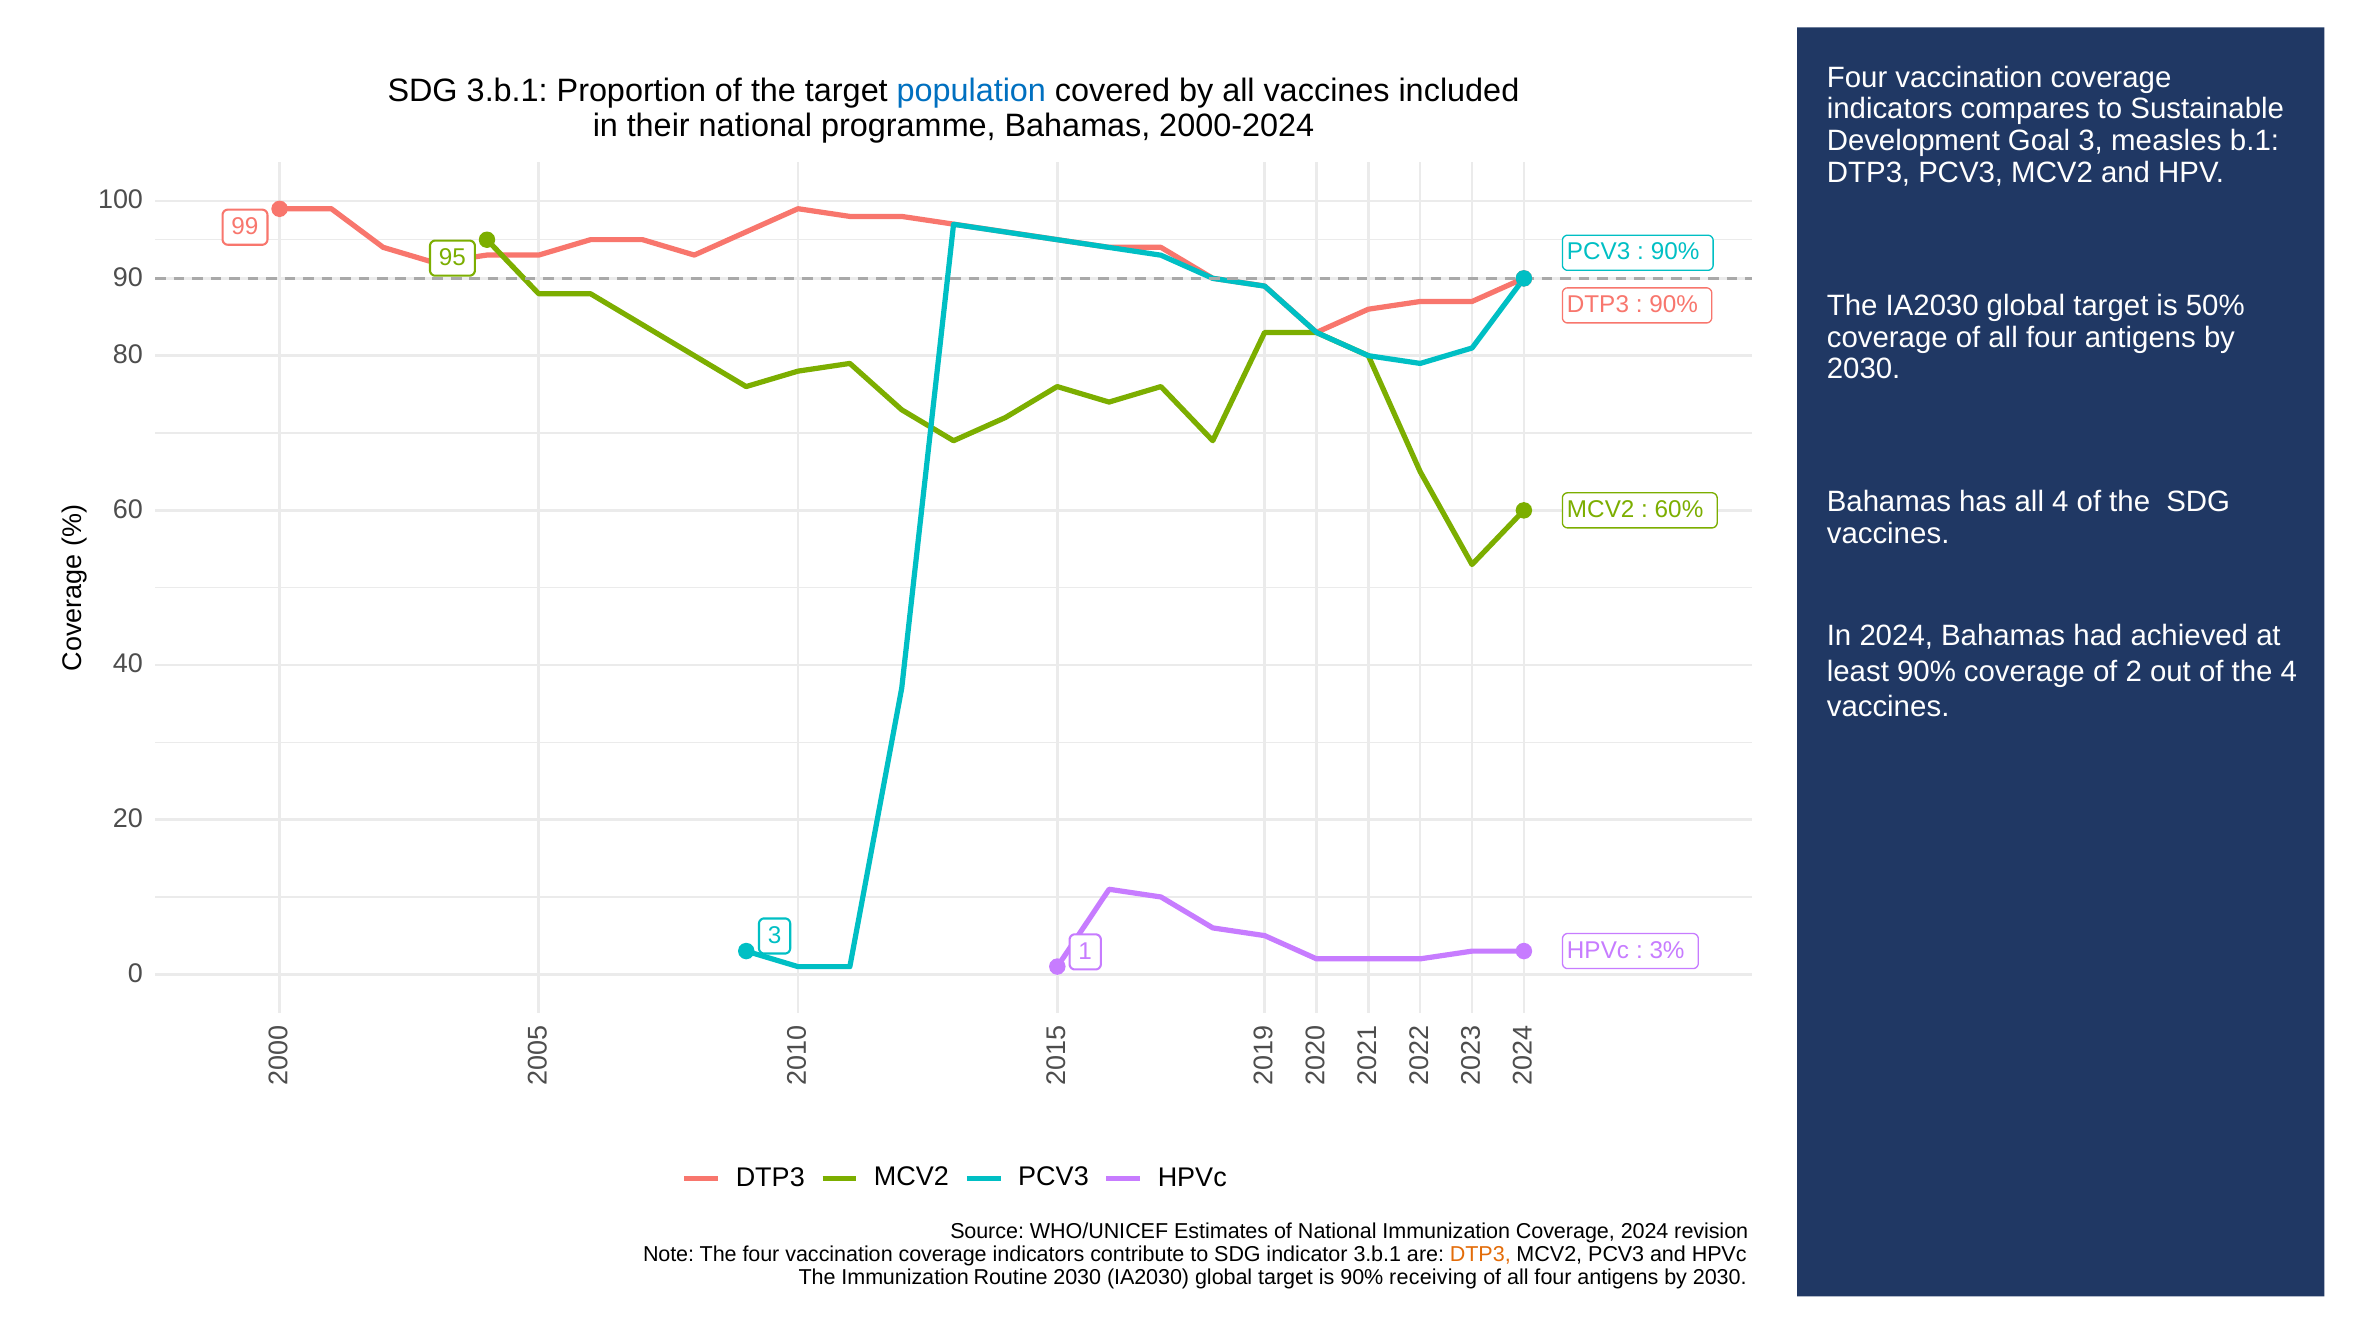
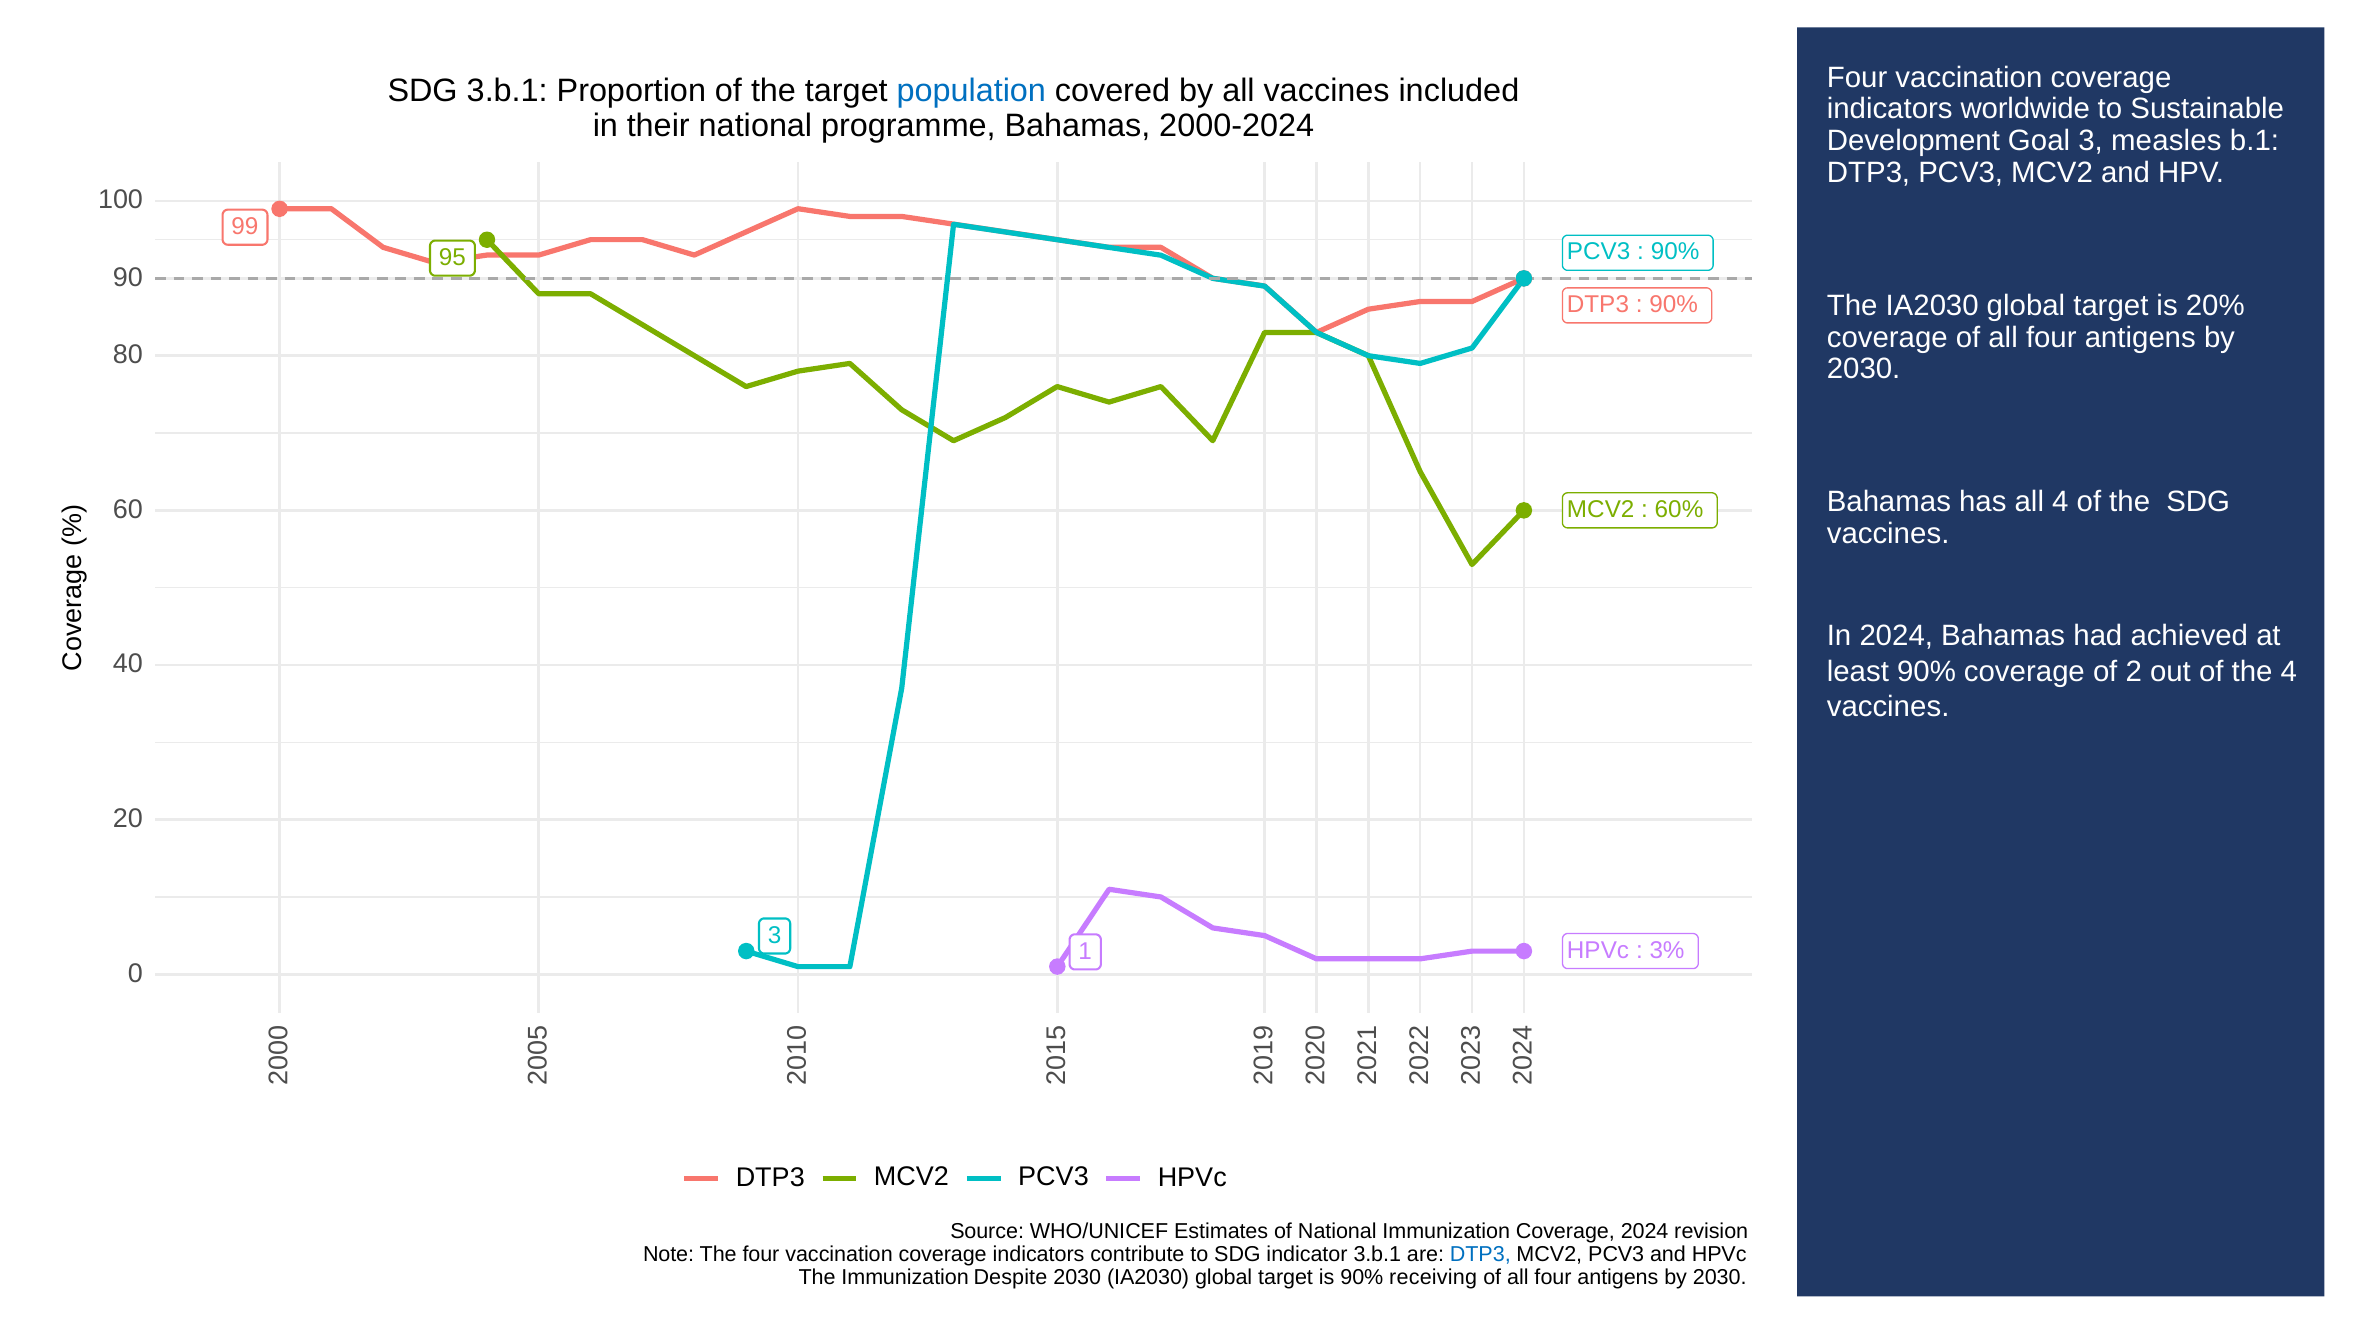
compares: compares -> worldwide (2025, 109)
50%: 50% -> 20% (2215, 306)
DTP3 colour: orange -> blue (1480, 1254)
Routine: Routine -> Despite (1010, 1278)
